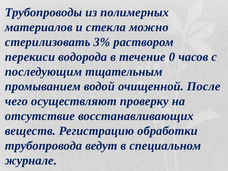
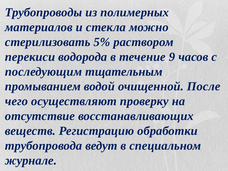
3%: 3% -> 5% (102, 42)
0: 0 -> 9 (172, 57)
